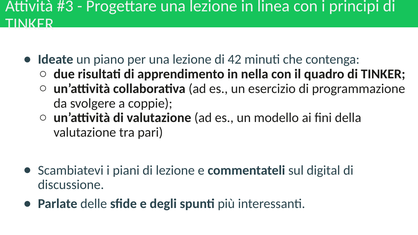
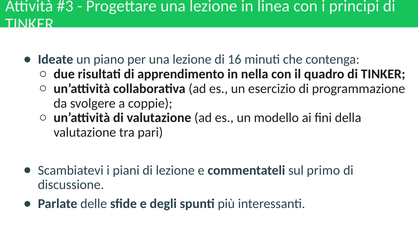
42: 42 -> 16 (235, 60)
digital: digital -> primo (323, 170)
